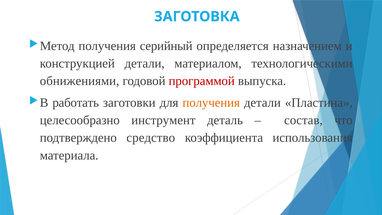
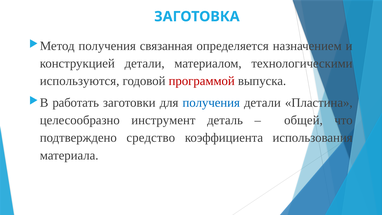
серийный: серийный -> связанная (166, 46)
обнижениями: обнижениями -> используются (80, 81)
получения colour: orange -> blue (211, 103)
состав: состав -> общей (303, 120)
